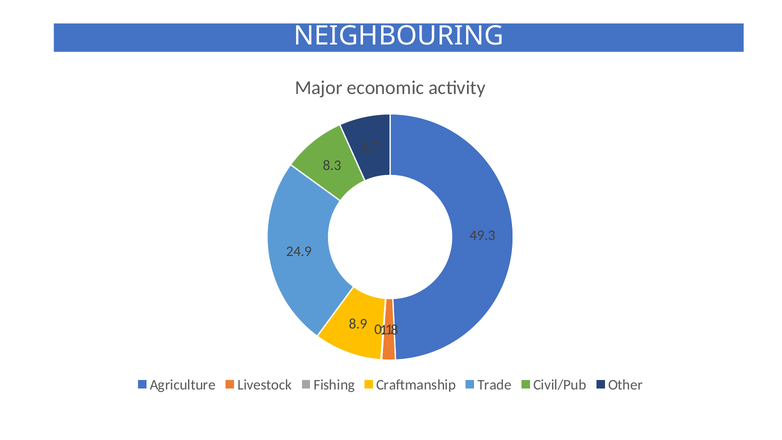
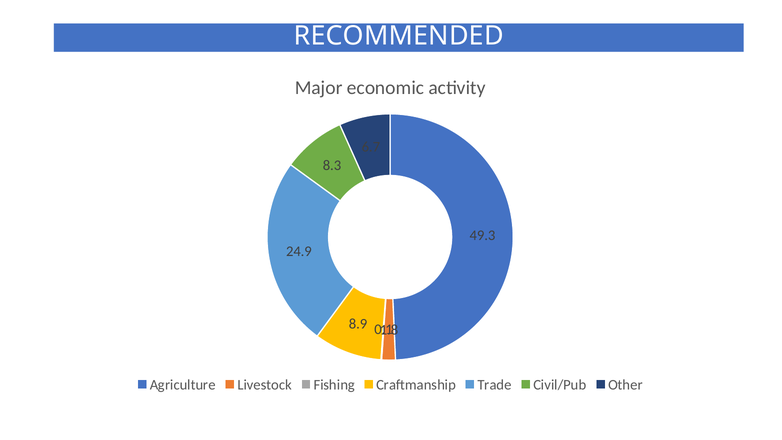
NEIGHBOURING: NEIGHBOURING -> RECOMMENDED (399, 36)
